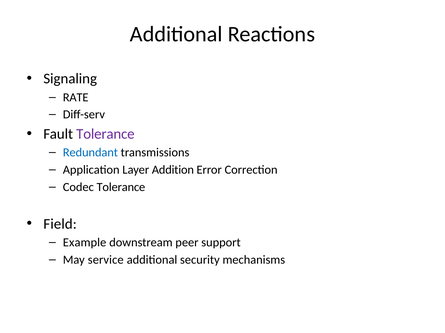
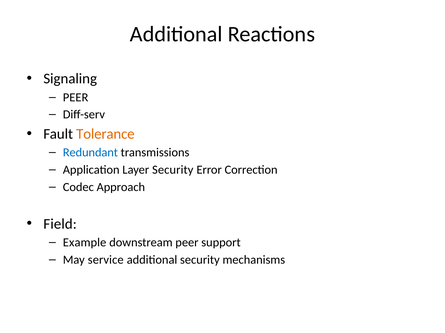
RATE: RATE -> PEER (76, 98)
Tolerance colour: purple -> orange (105, 134)
Layer Addition: Addition -> Security (173, 170)
Codec Tolerance: Tolerance -> Approach (121, 188)
